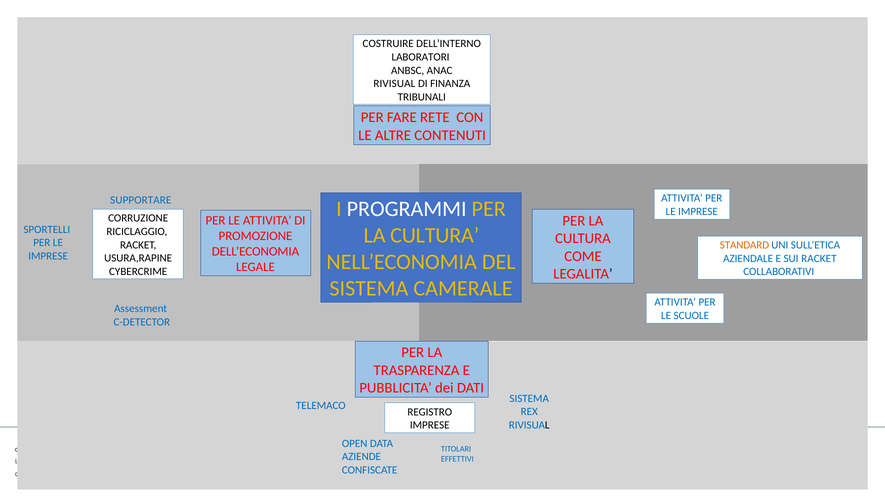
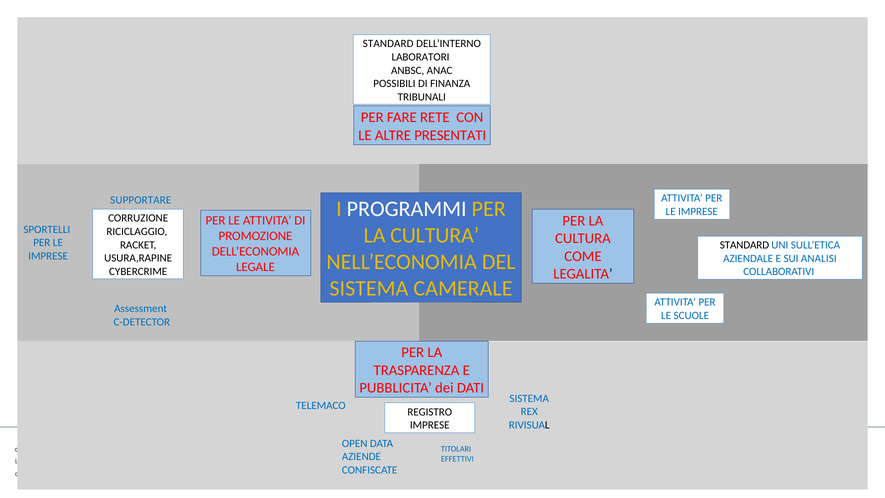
COSTRUIRE: COSTRUIRE -> STANDARD (388, 44)
RIVISUAL: RIVISUAL -> POSSIBILI (394, 84)
CONTENUTI: CONTENUTI -> PRESENTATI (450, 135)
STANDARD colour: orange -> black (744, 245)
SUI RACKET: RACKET -> ANALISI (819, 258)
